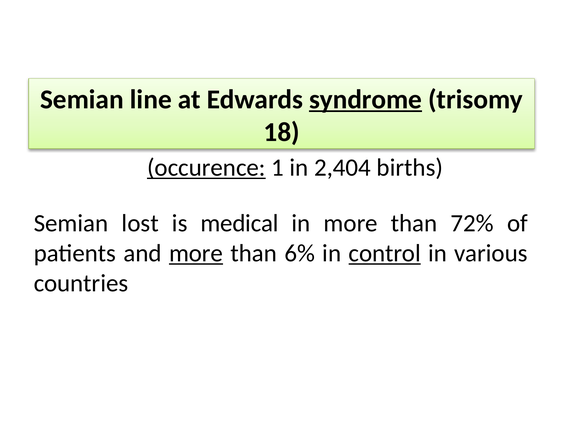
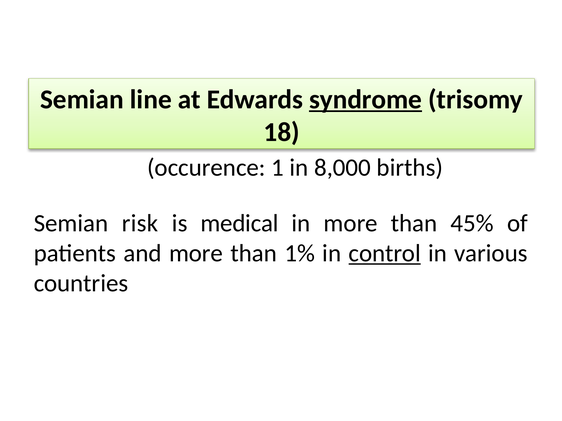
occurence underline: present -> none (206, 168)
2,404: 2,404 -> 8,000 (342, 168)
lost: lost -> risk (140, 224)
72%: 72% -> 45% (472, 224)
more underline: present -> none (196, 254)
6%: 6% -> 1% (300, 254)
